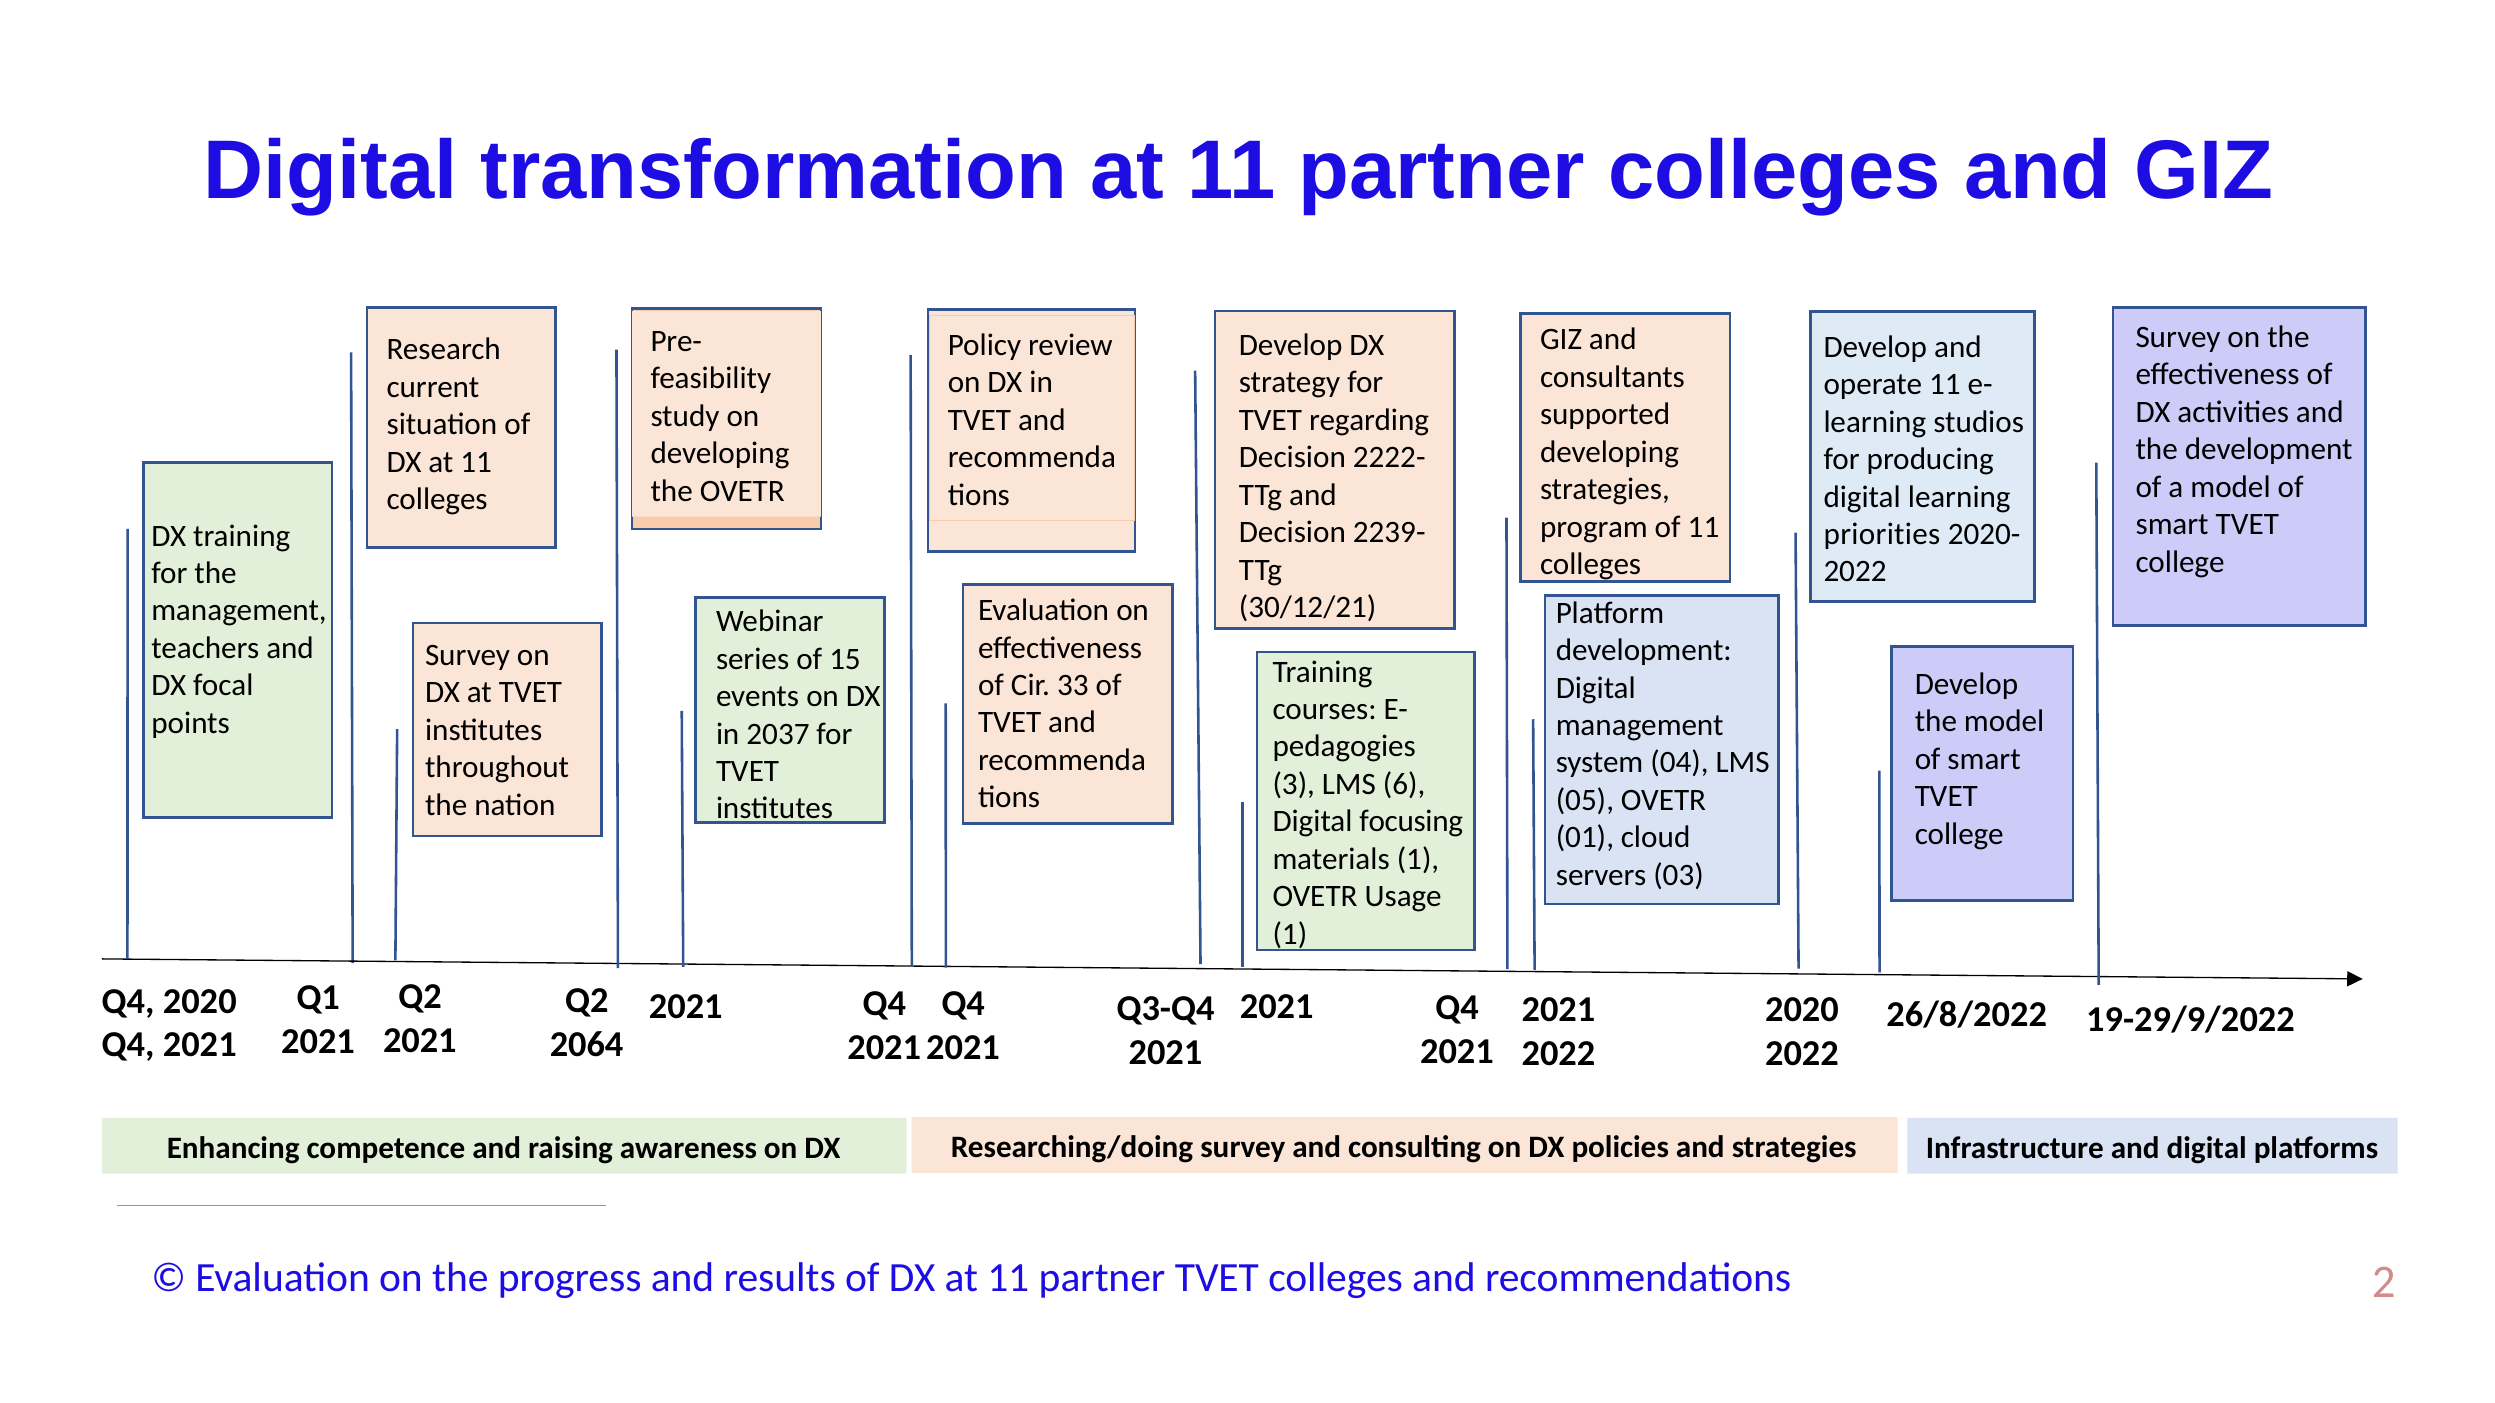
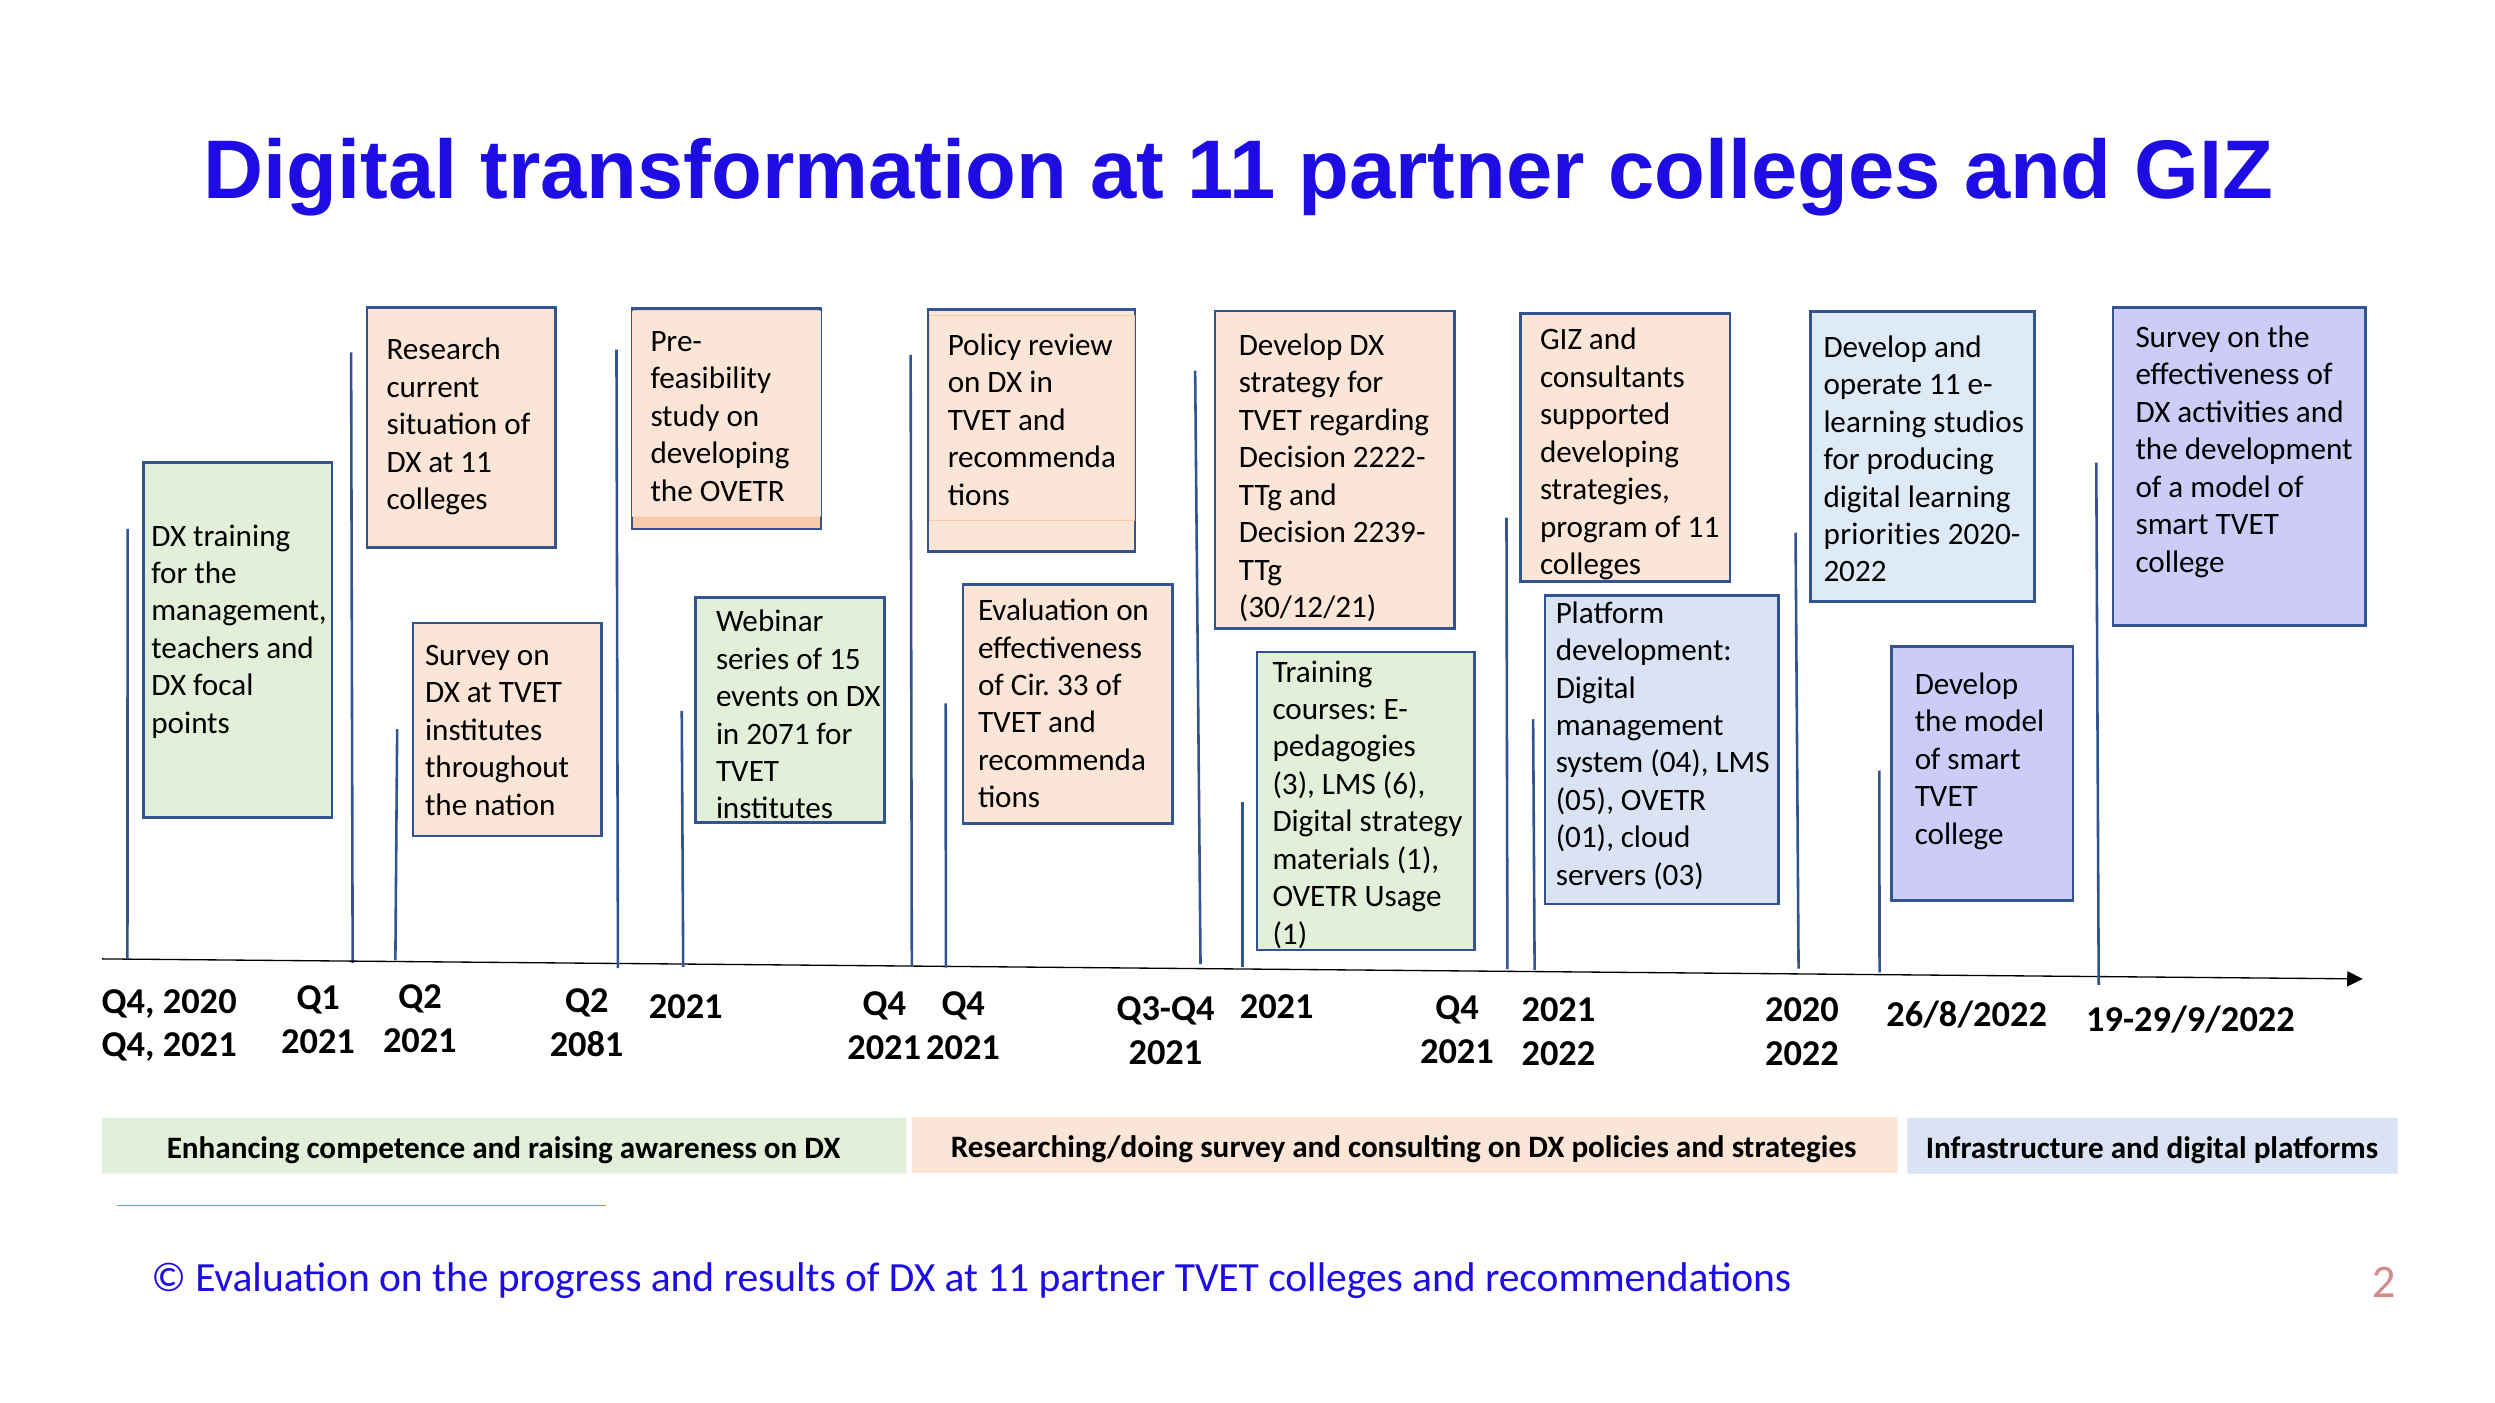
2037: 2037 -> 2071 (778, 734)
Digital focusing: focusing -> strategy (1411, 822)
2064: 2064 -> 2081 (587, 1045)
